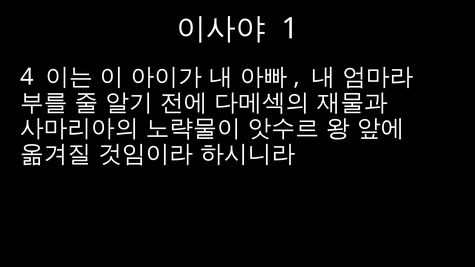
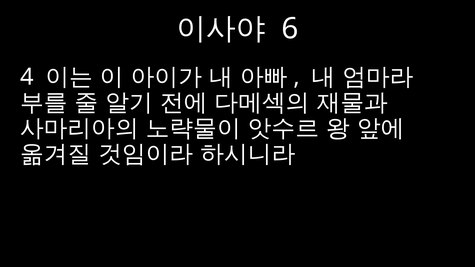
1: 1 -> 6 (290, 29)
